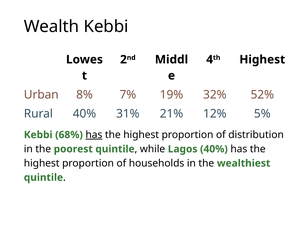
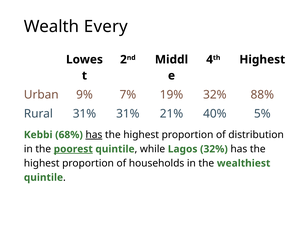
Wealth Kebbi: Kebbi -> Every (106, 27)
8%: 8% -> 9% (84, 95)
52%: 52% -> 88% (262, 95)
Rural 40%: 40% -> 31% (84, 114)
12%: 12% -> 40% (215, 114)
poorest underline: none -> present (73, 150)
Lagos 40%: 40% -> 32% (214, 150)
